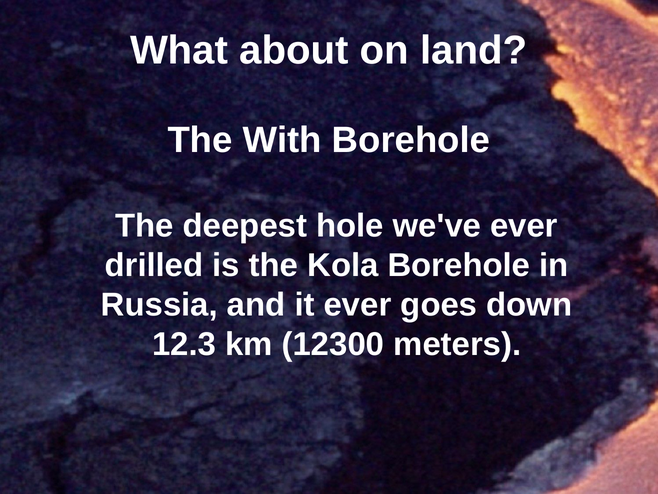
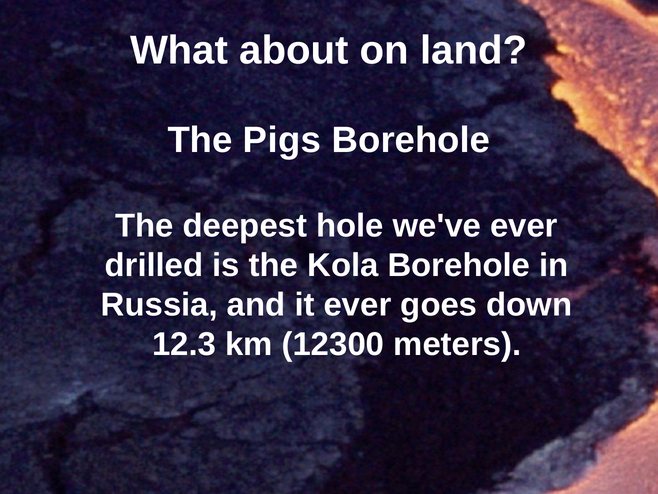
With: With -> Pigs (282, 140)
